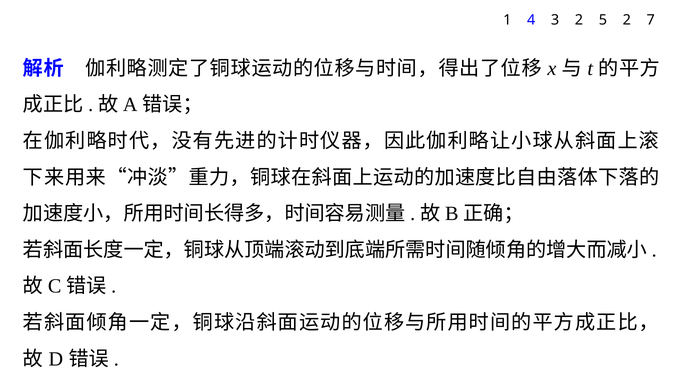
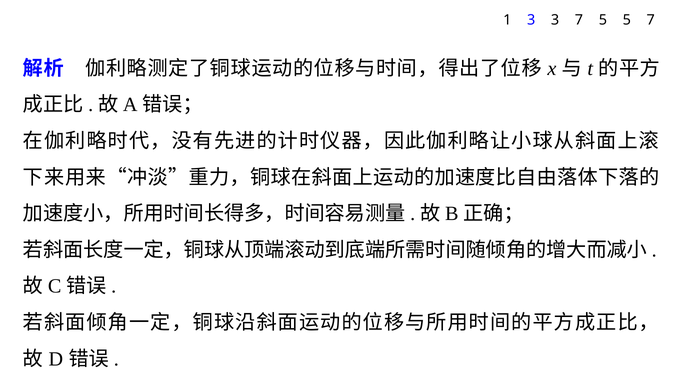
1 4: 4 -> 3 (531, 20)
3 2: 2 -> 7 (579, 20)
5 2: 2 -> 5 (627, 20)
